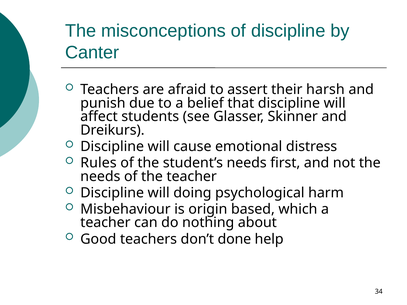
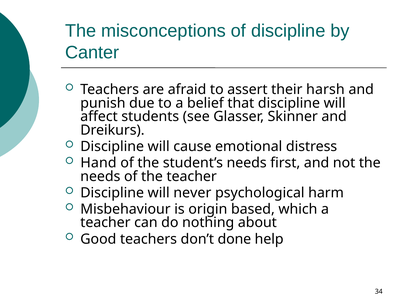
Rules: Rules -> Hand (98, 163)
doing: doing -> never (192, 193)
